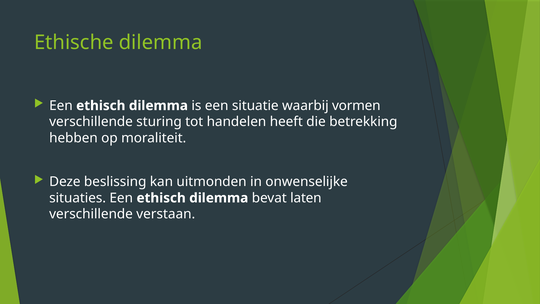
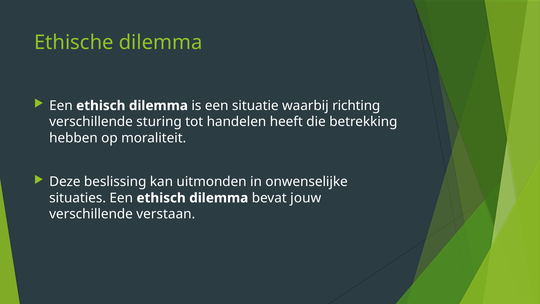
vormen: vormen -> richting (356, 106)
laten: laten -> jouw (306, 198)
